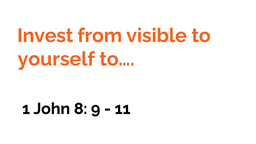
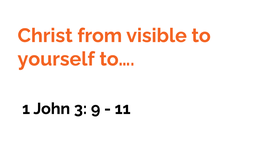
Invest: Invest -> Christ (45, 36)
8: 8 -> 3 (80, 109)
